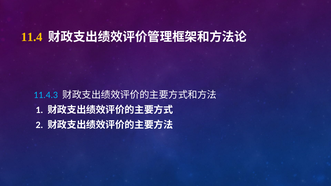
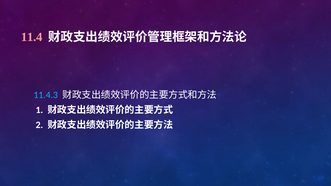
11.4 colour: yellow -> pink (32, 37)
